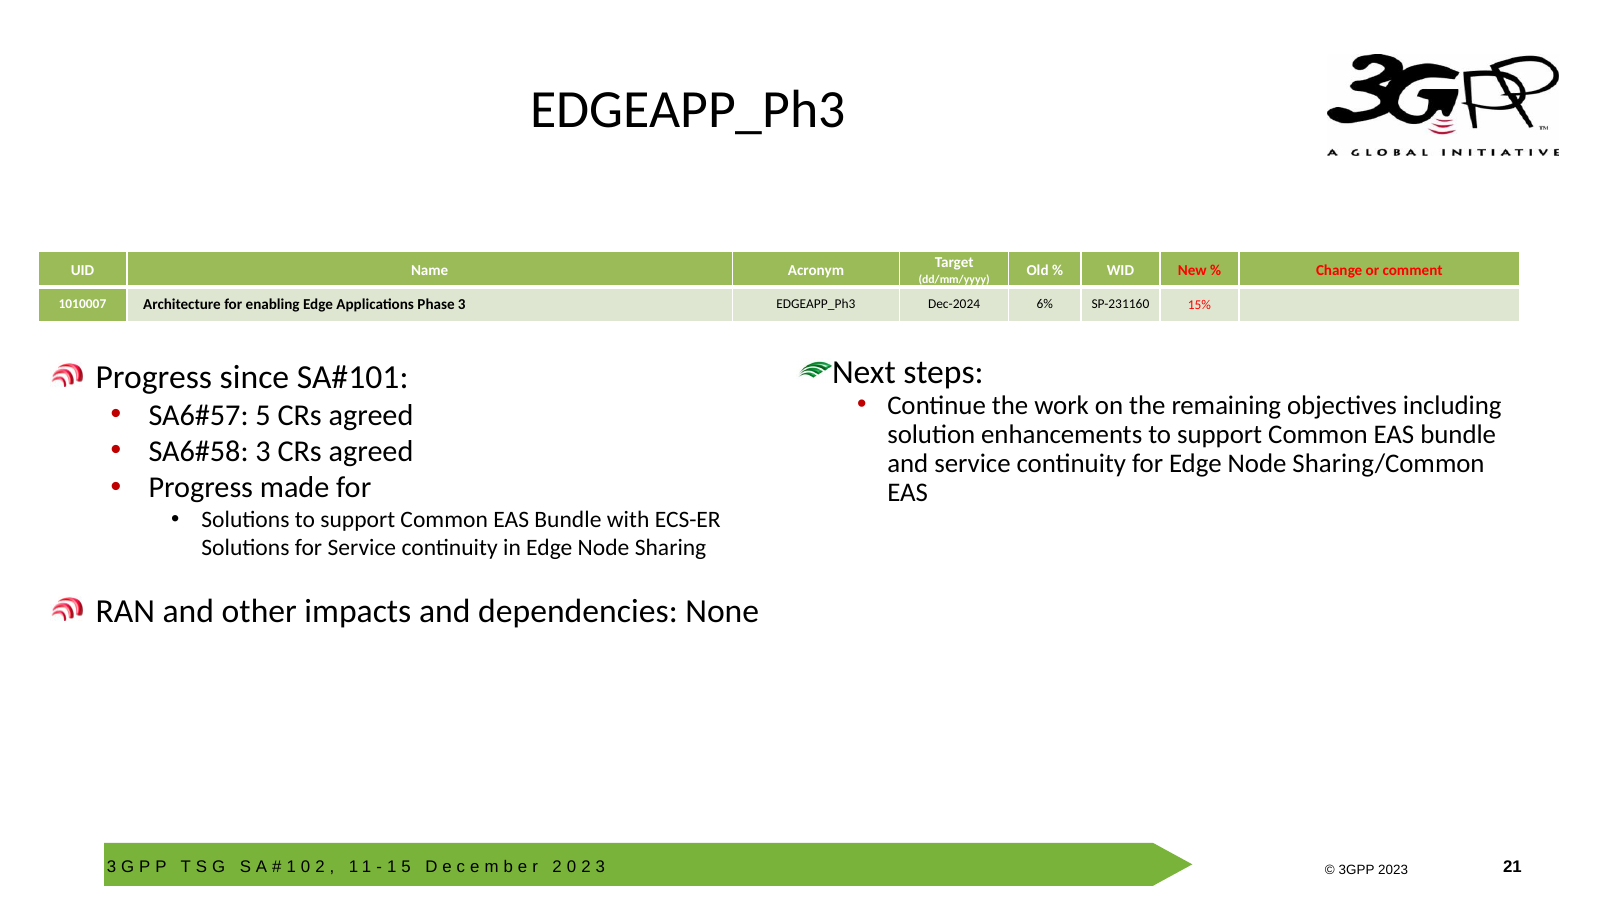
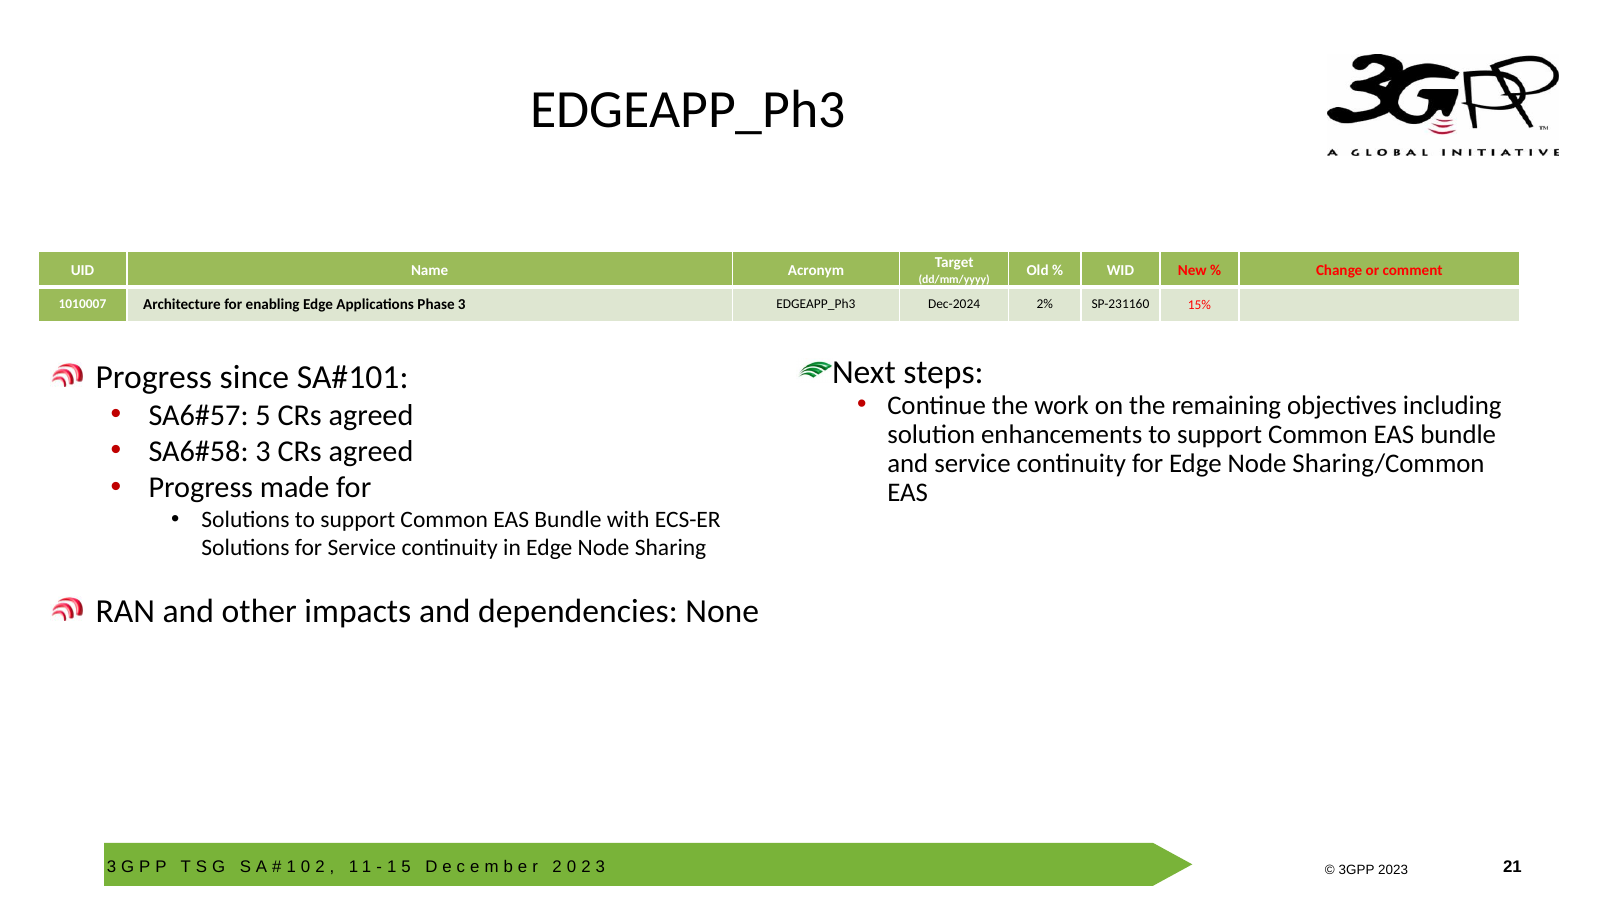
6%: 6% -> 2% (1045, 304)
